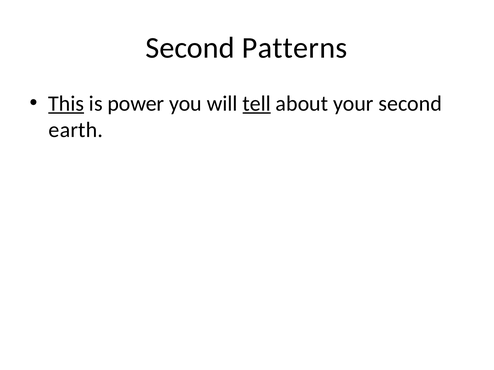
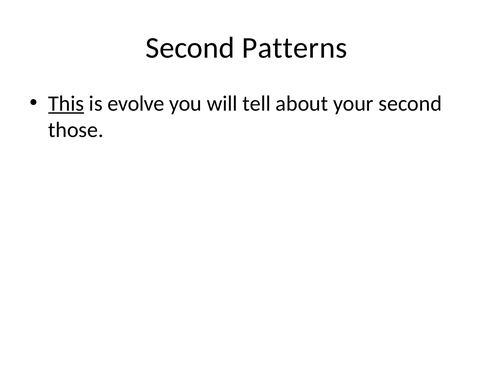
power: power -> evolve (136, 104)
tell underline: present -> none (257, 104)
earth: earth -> those (76, 130)
